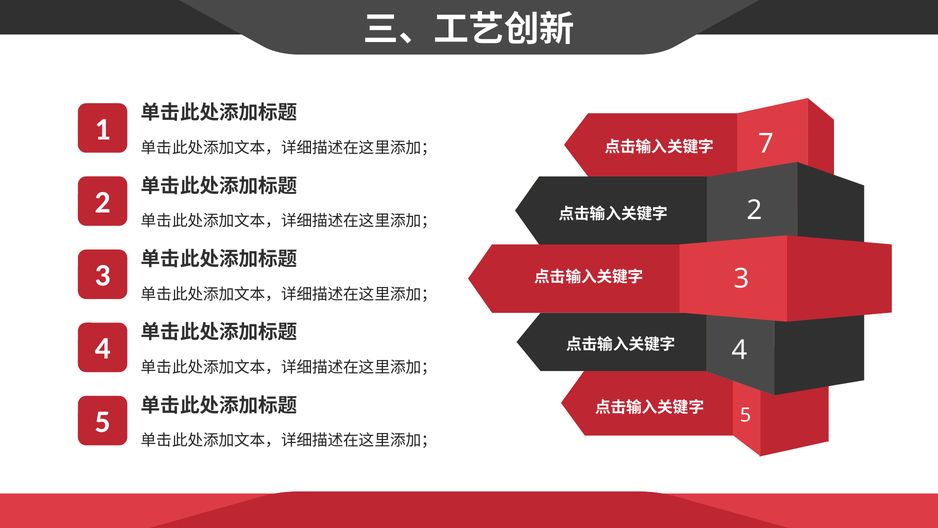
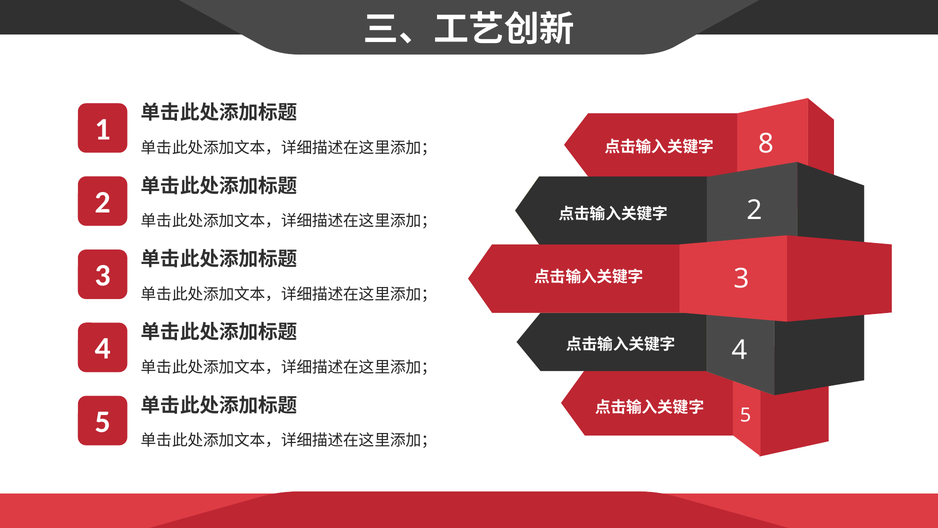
7: 7 -> 8 (766, 144)
